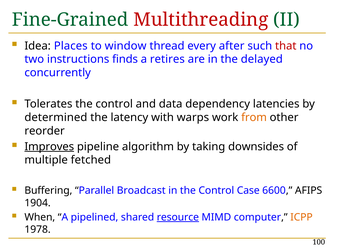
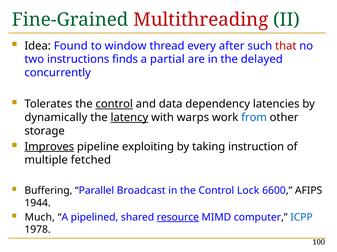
Places: Places -> Found (71, 46)
retires: retires -> partial (167, 59)
control underline: none -> present (114, 104)
determined: determined -> dynamically (56, 118)
latency underline: none -> present (129, 118)
from colour: orange -> blue (254, 118)
reorder: reorder -> storage (45, 131)
algorithm: algorithm -> exploiting (148, 147)
downsides: downsides -> instruction (256, 147)
Case: Case -> Lock (248, 191)
1904: 1904 -> 1944 (38, 203)
When: When -> Much (40, 218)
ICPP colour: orange -> blue (301, 218)
